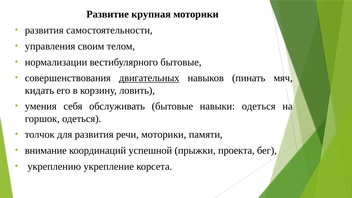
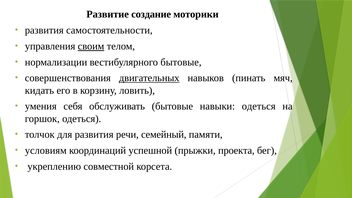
крупная: крупная -> создание (151, 14)
своим underline: none -> present (91, 46)
речи моторики: моторики -> семейный (164, 135)
внимание: внимание -> условиям (46, 151)
укрепление: укрепление -> совместной (109, 167)
